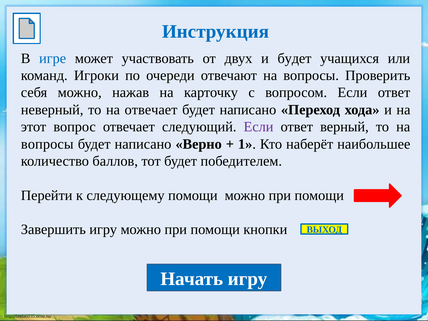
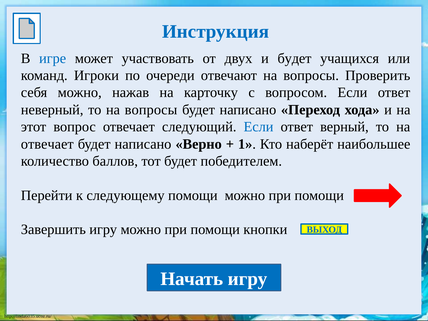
то на отвечает: отвечает -> вопросы (151, 110)
Если colour: purple -> blue (259, 127)
вопросы: вопросы -> отвечает (47, 144)
